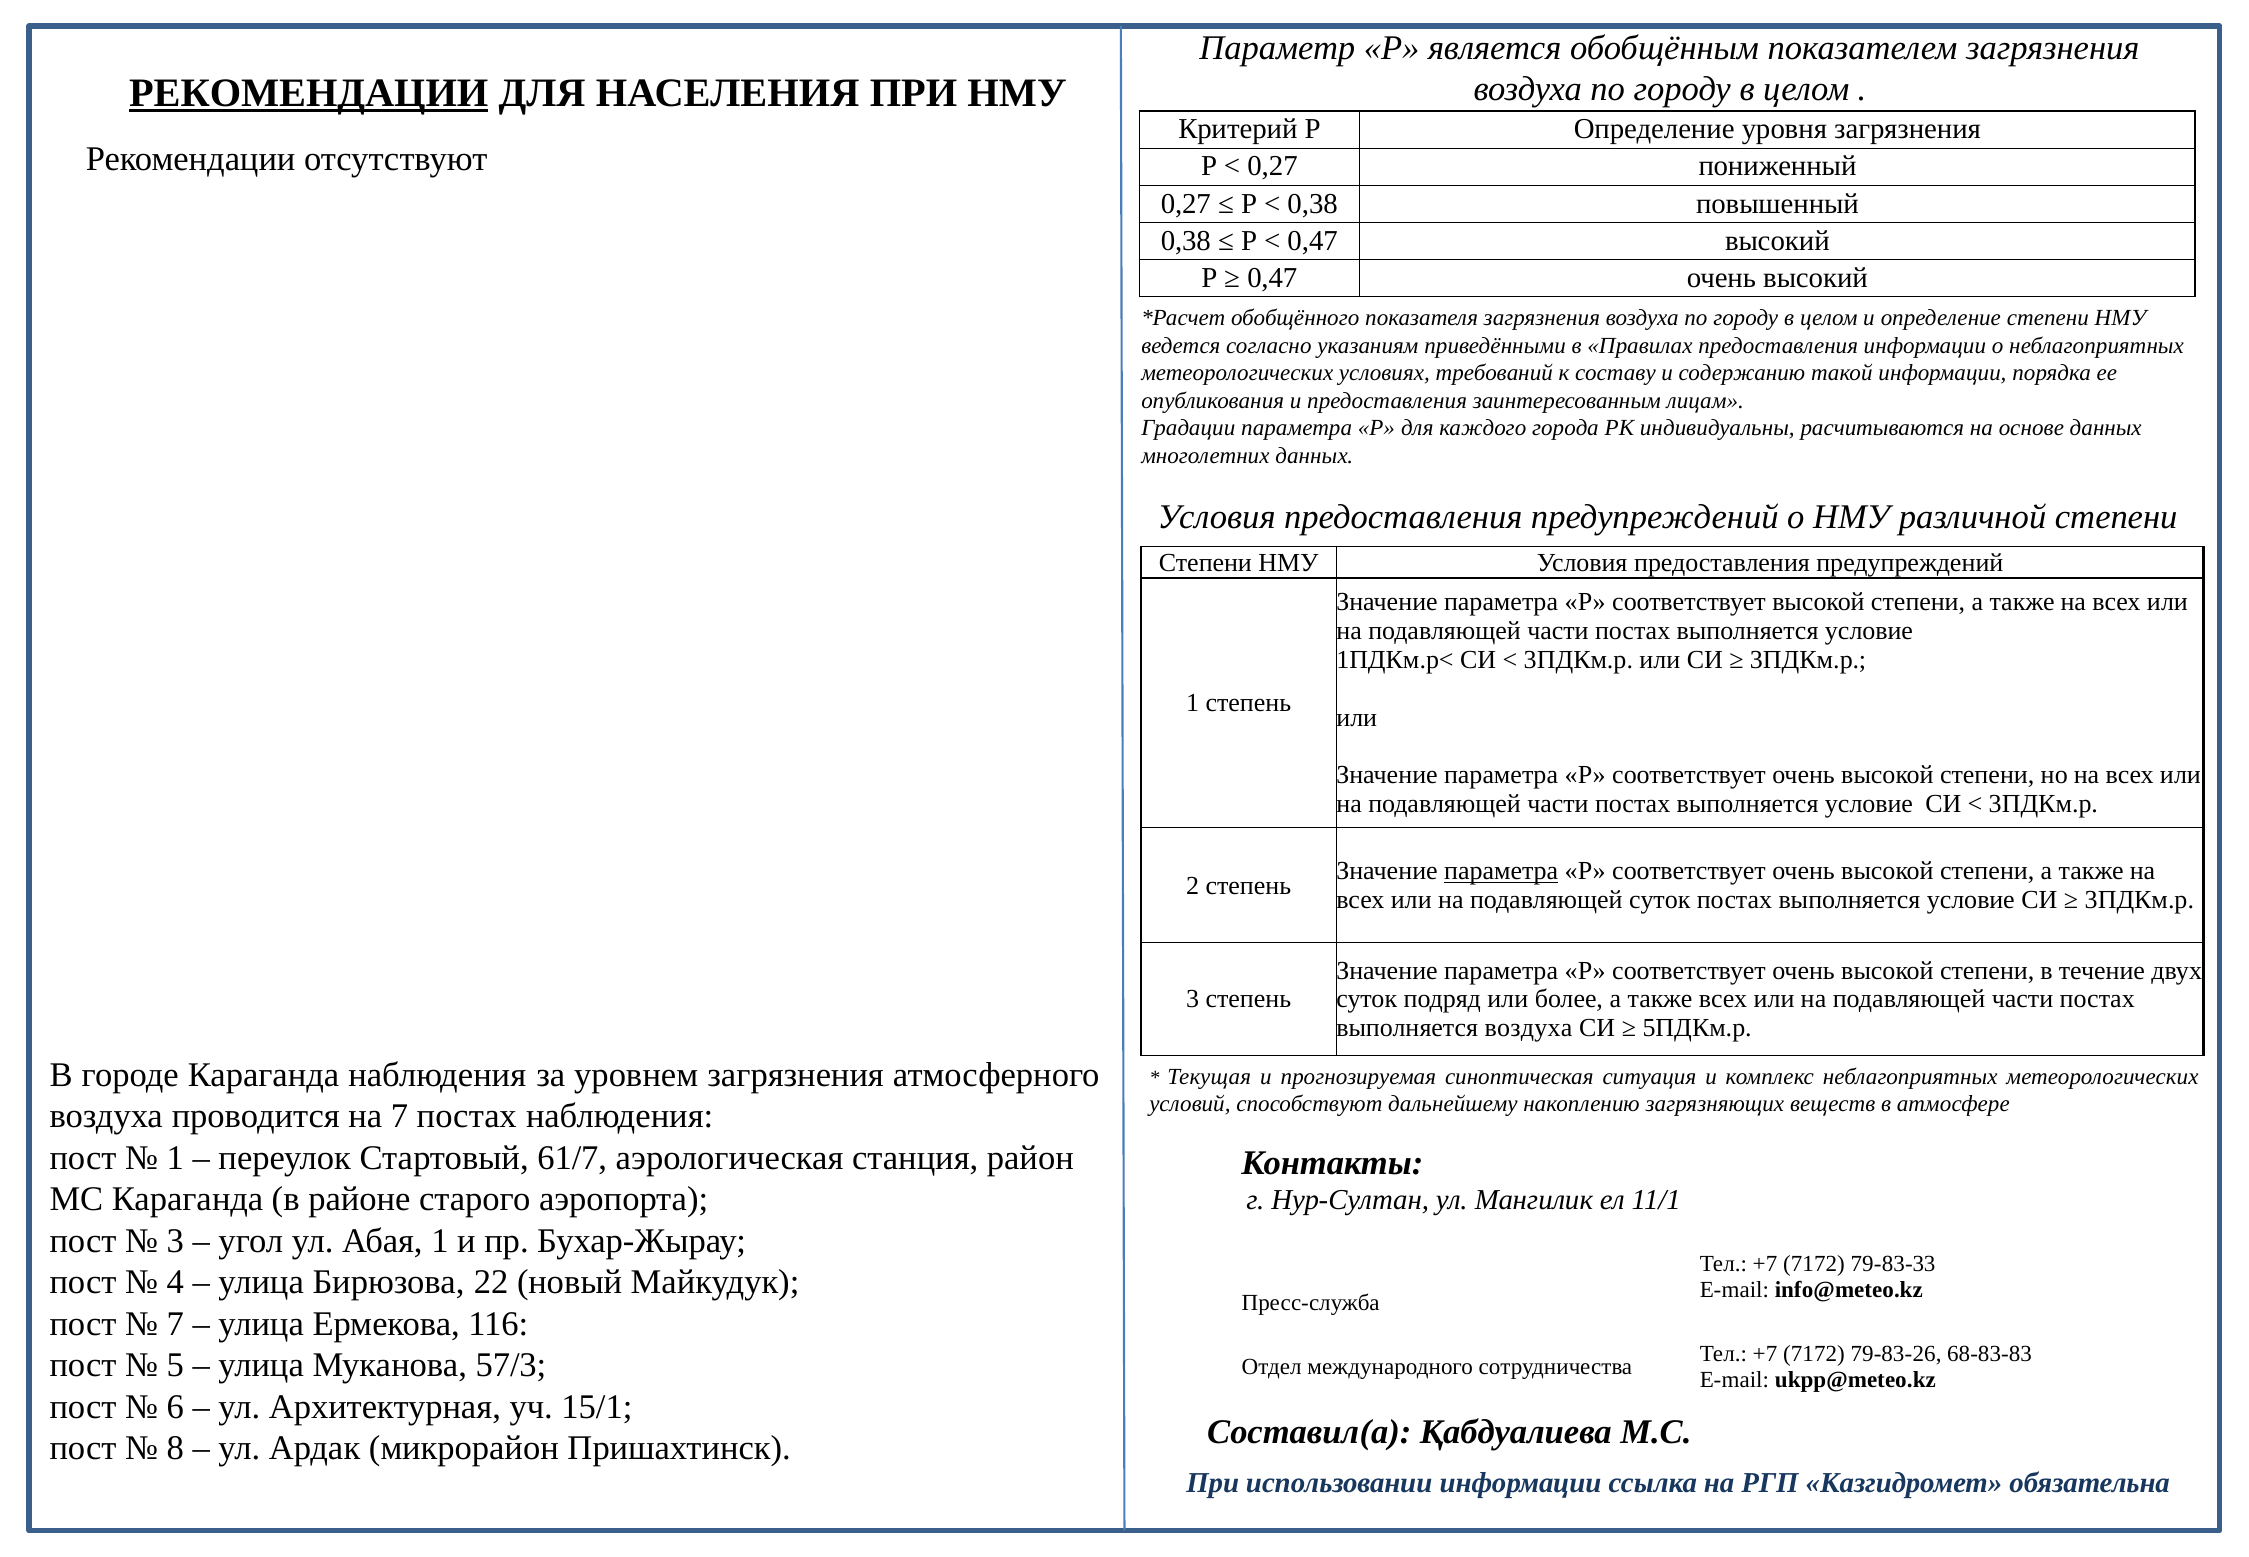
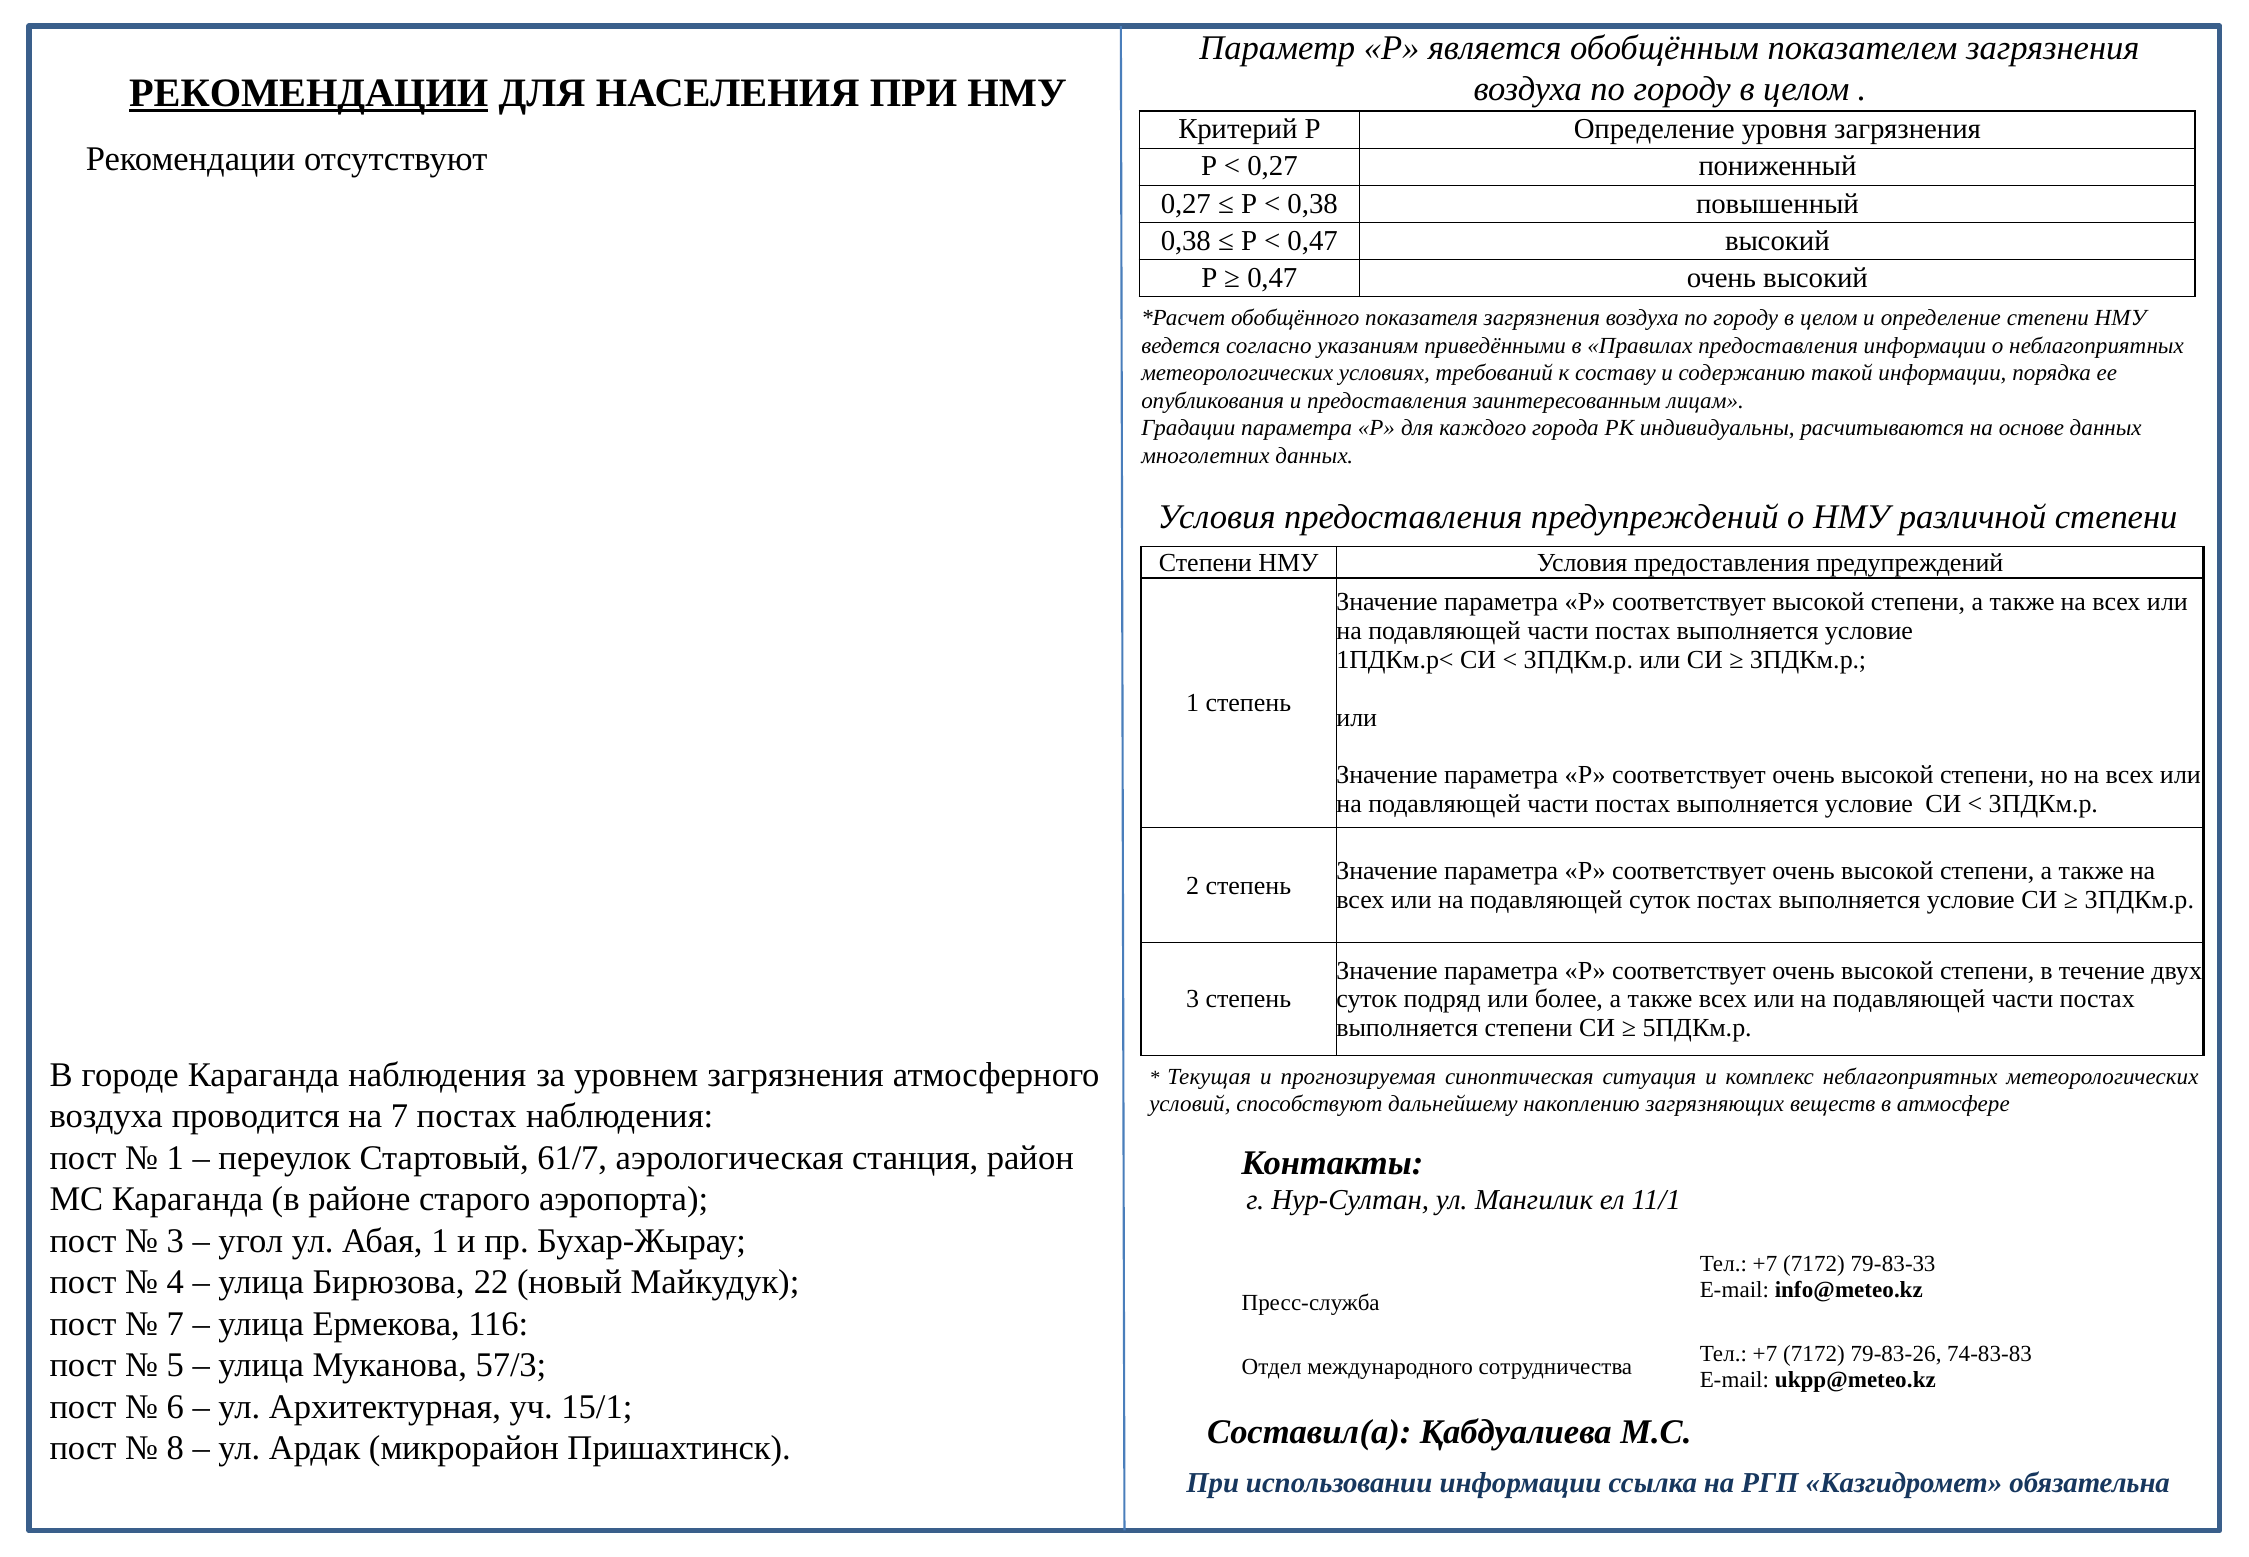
параметра underline: present -> none (1501, 871)
выполняется воздуха: воздуха -> степени (1529, 1028)
68-83-83: 68-83-83 -> 74-83-83 (1990, 1354)
